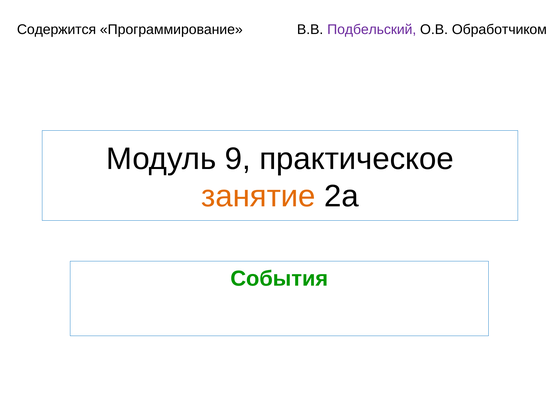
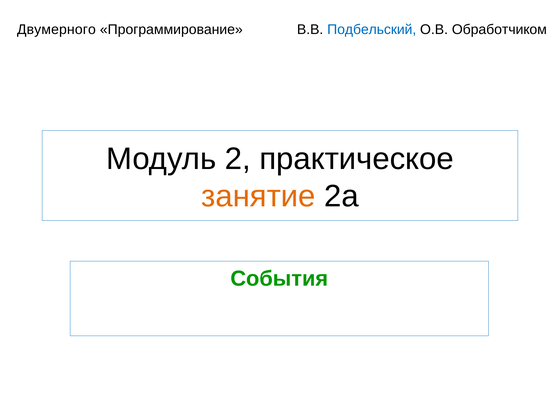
Содержится: Содержится -> Двумерного (56, 30)
Подбельский colour: purple -> blue (372, 30)
9: 9 -> 2 (238, 159)
